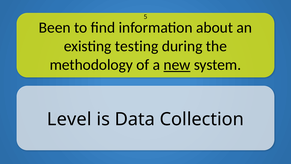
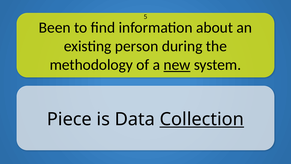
testing: testing -> person (137, 46)
Level: Level -> Piece (69, 119)
Collection underline: none -> present (202, 119)
